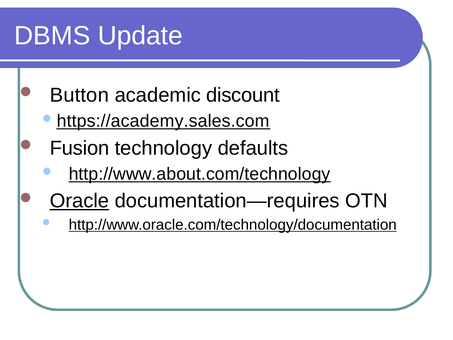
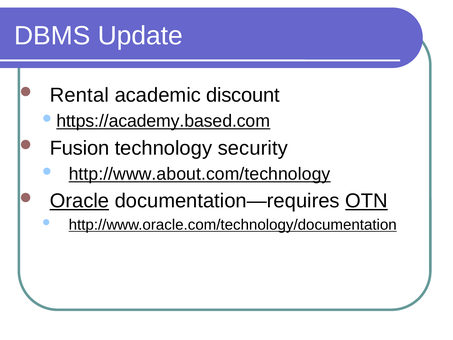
Button: Button -> Rental (79, 95)
https://academy.sales.com: https://academy.sales.com -> https://academy.based.com (163, 121)
defaults: defaults -> security (253, 148)
OTN underline: none -> present (366, 201)
